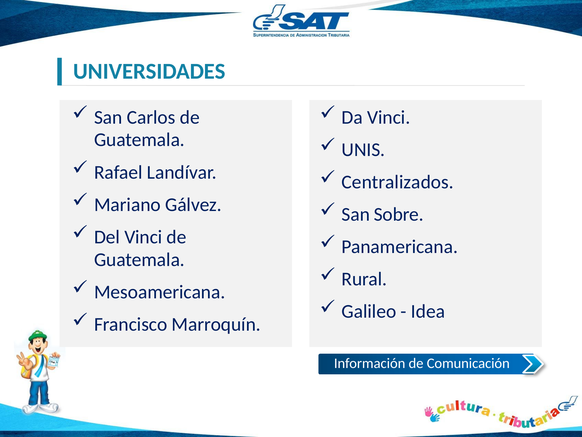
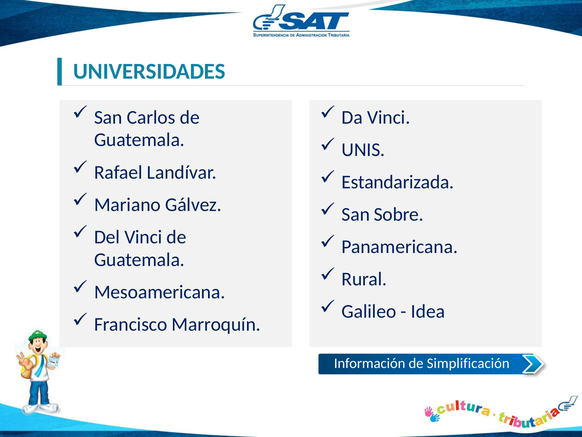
Centralizados: Centralizados -> Estandarizada (398, 182)
Comunicación: Comunicación -> Simplificación (468, 363)
